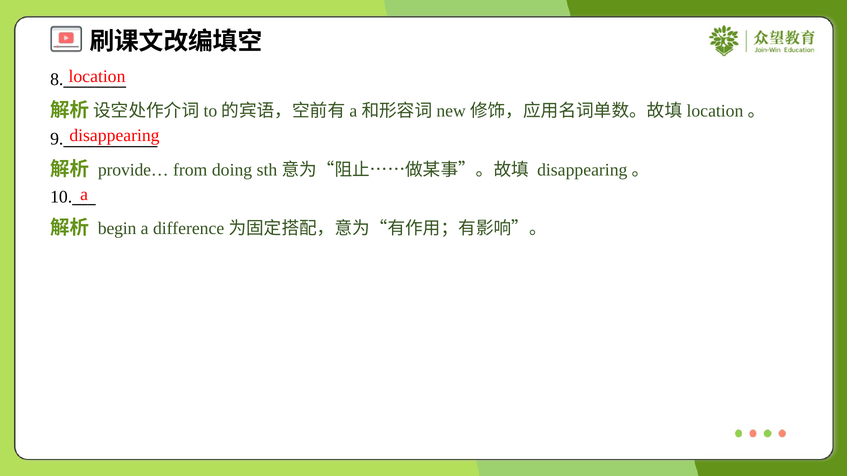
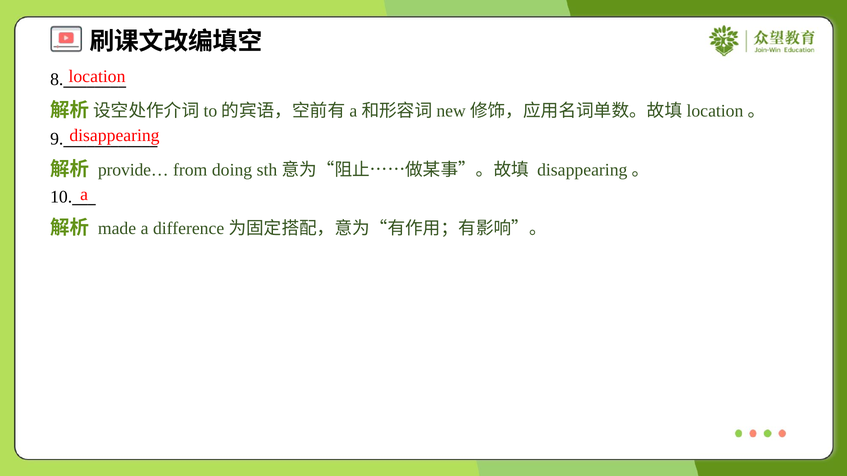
begin: begin -> made (117, 228)
